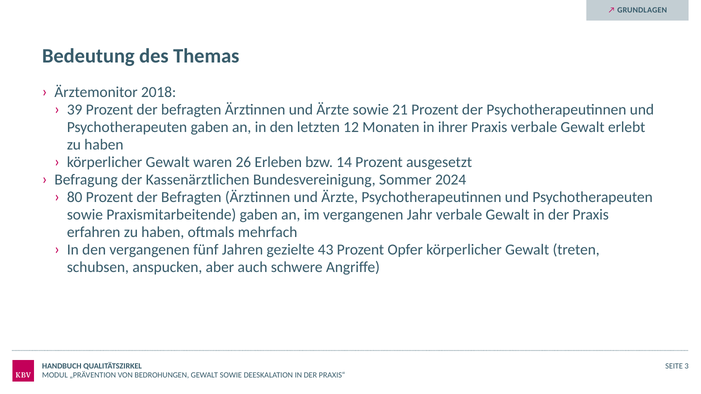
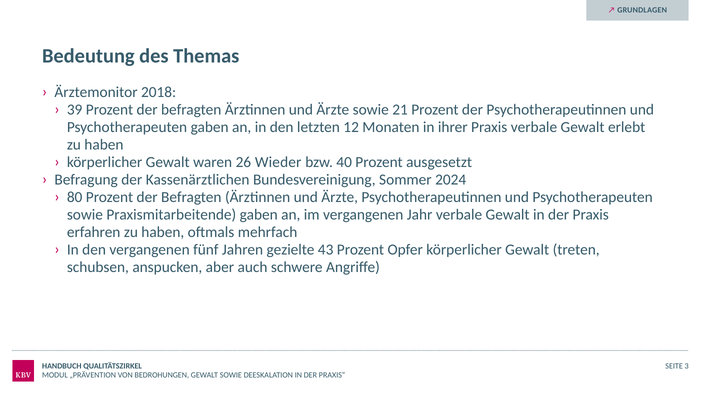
Erleben: Erleben -> Wieder (278, 162)
14: 14 -> 40 (344, 162)
